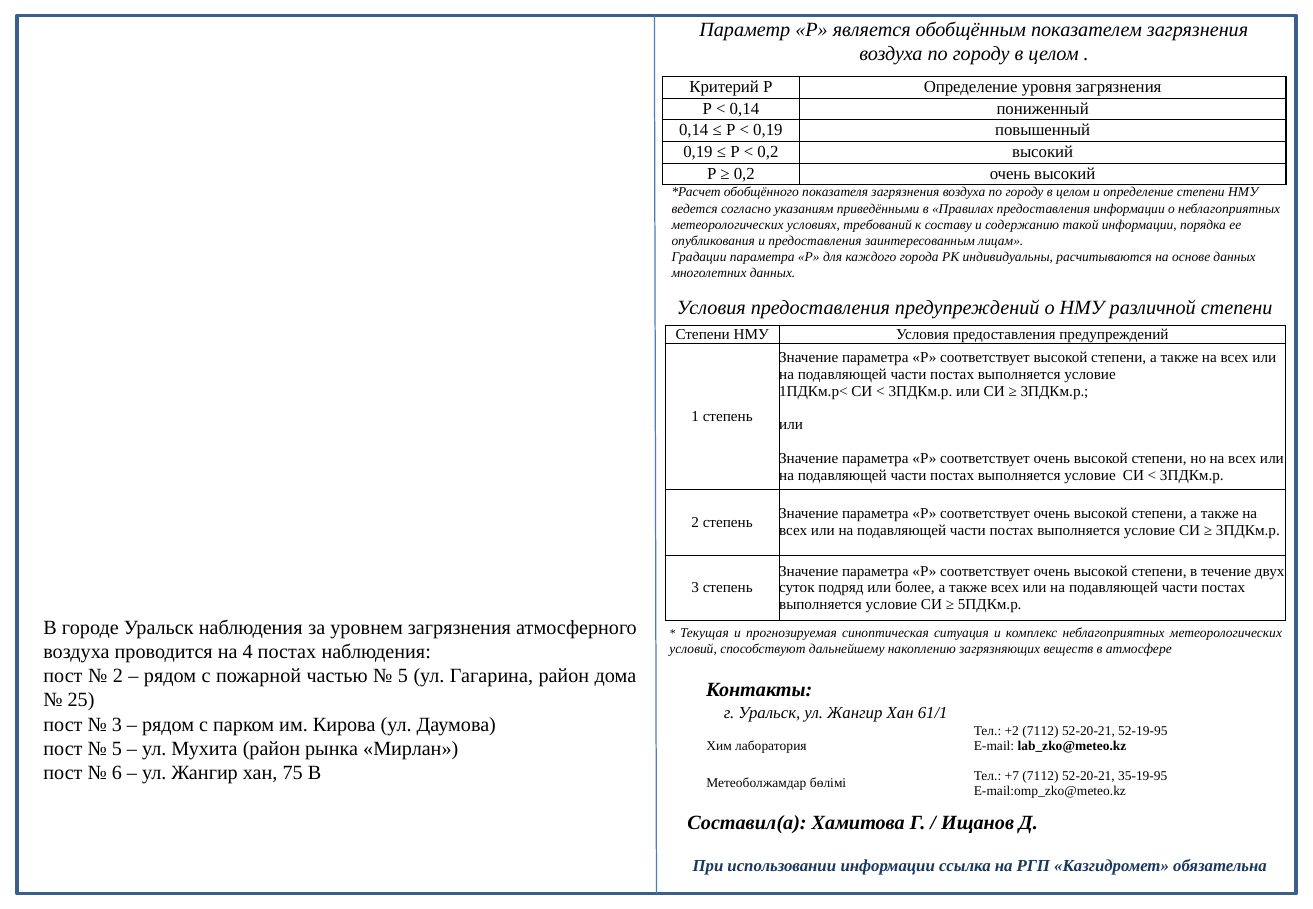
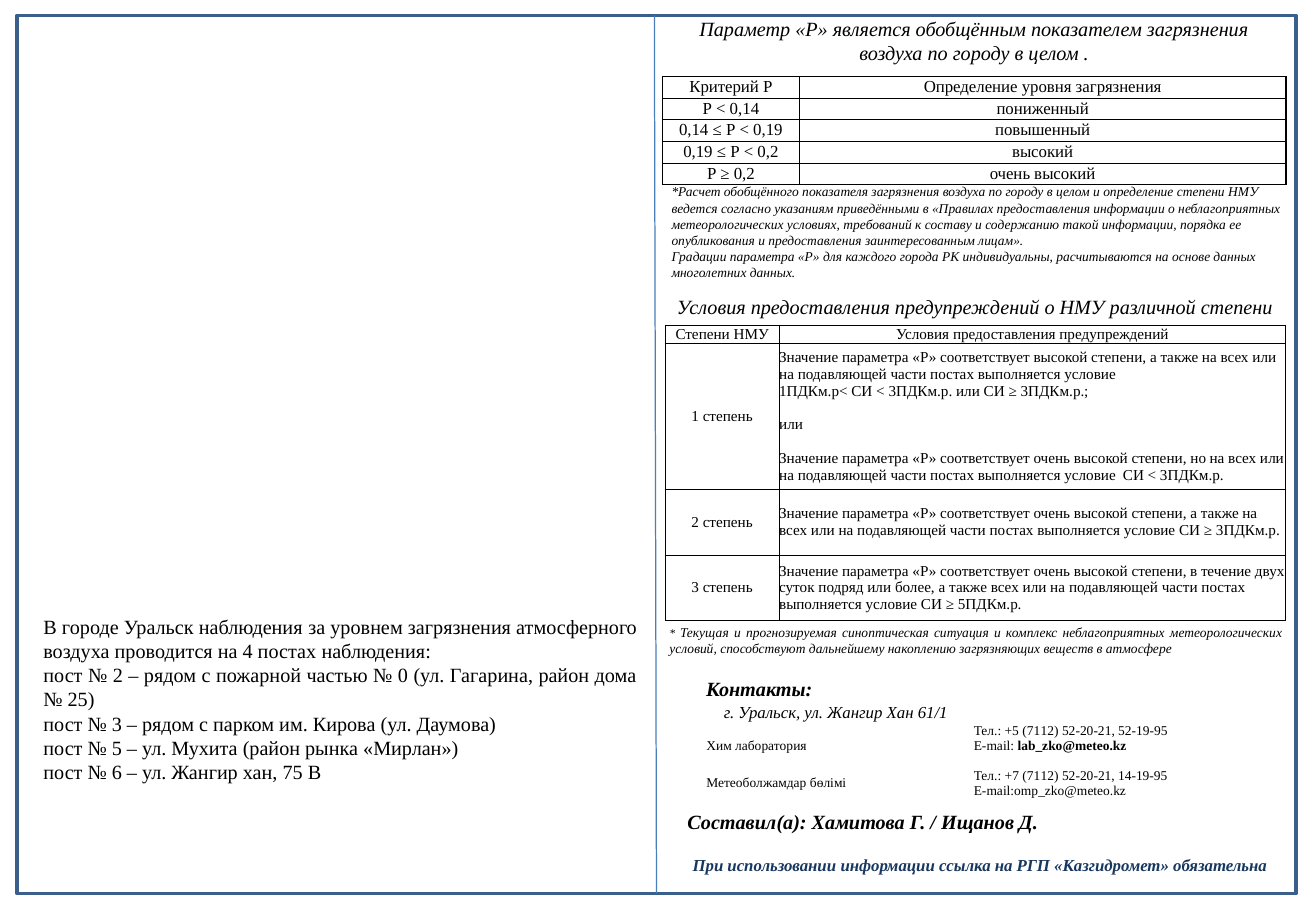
5: 5 -> 0 (403, 676)
+2: +2 -> +5 (1012, 731)
35-19-95: 35-19-95 -> 14-19-95 (1143, 776)
